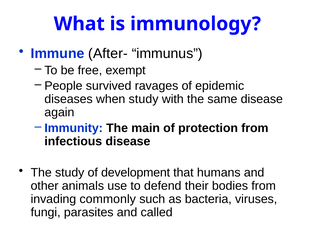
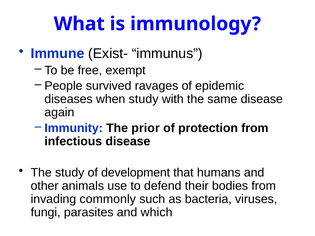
After-: After- -> Exist- (108, 54)
main: main -> prior (146, 128)
called: called -> which (157, 212)
